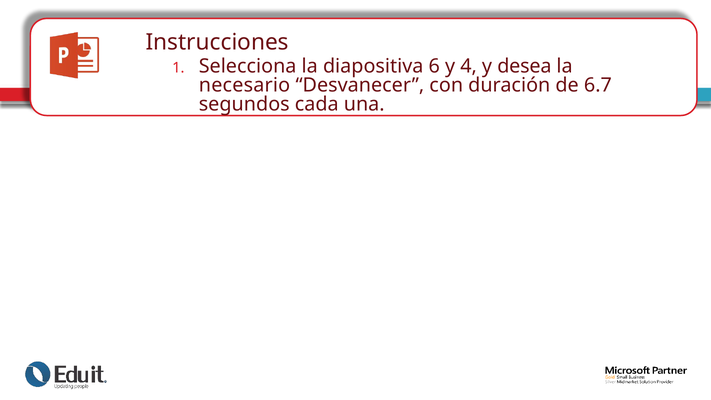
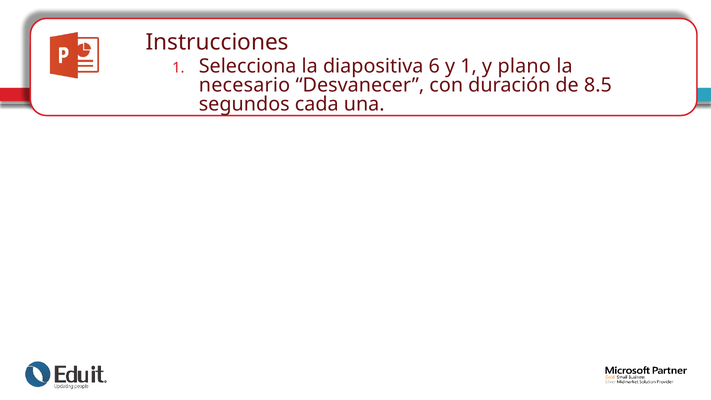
y 4: 4 -> 1 (469, 66)
desea: desea -> plano (524, 66)
6.7: 6.7 -> 8.5 (598, 85)
